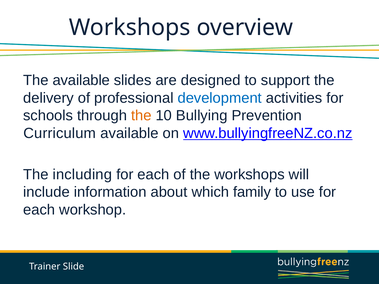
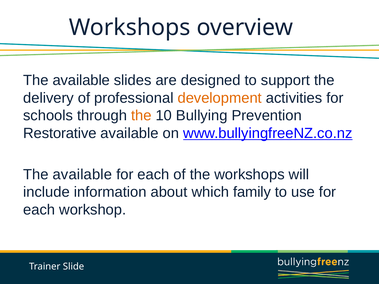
development colour: blue -> orange (220, 98)
Curriculum: Curriculum -> Restorative (60, 133)
including: including -> available (82, 175)
